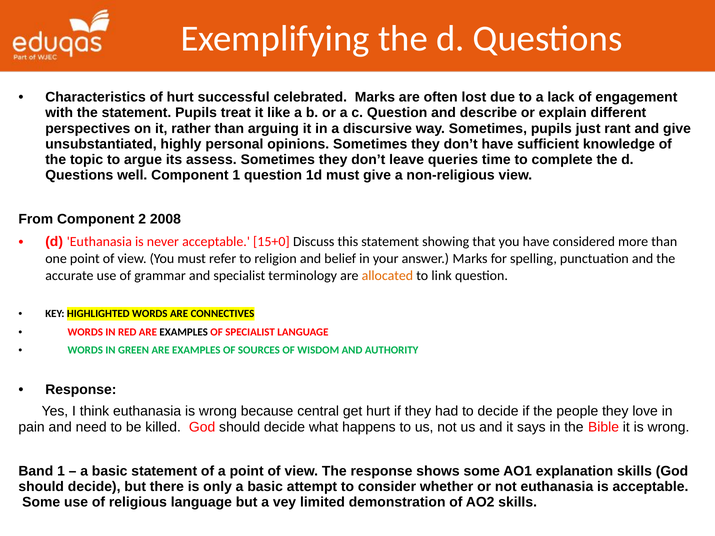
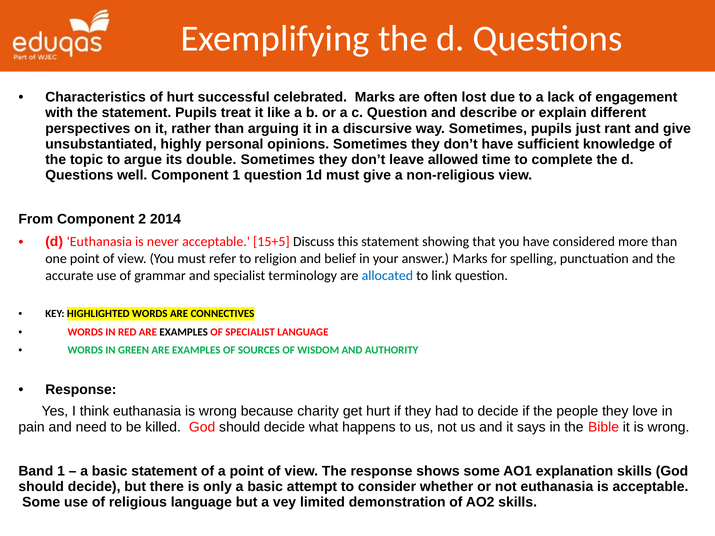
assess: assess -> double (211, 160)
queries: queries -> allowed (453, 160)
2008: 2008 -> 2014 (165, 219)
15+0: 15+0 -> 15+5 (271, 242)
allocated colour: orange -> blue (387, 276)
central: central -> charity (318, 412)
